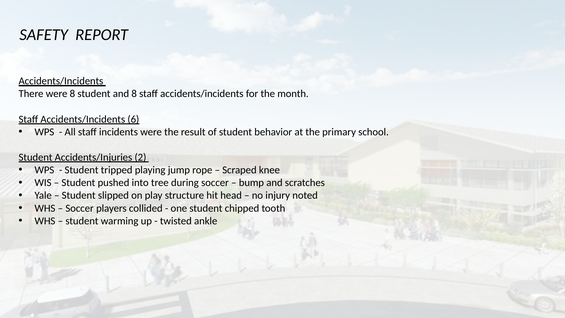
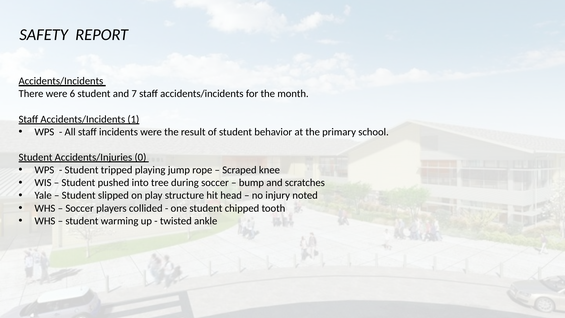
were 8: 8 -> 6 (72, 94)
and 8: 8 -> 7 (134, 94)
6: 6 -> 1 (133, 119)
2: 2 -> 0 (140, 157)
